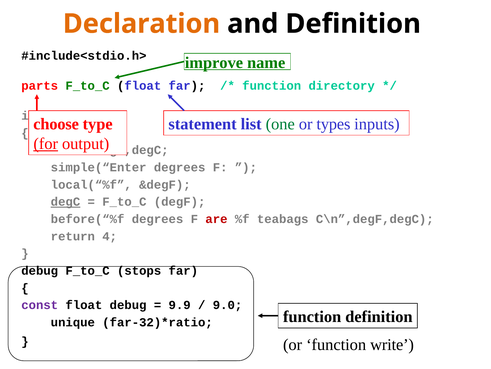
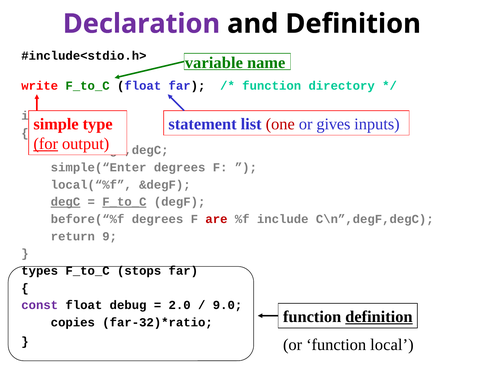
Declaration colour: orange -> purple (141, 24)
improve: improve -> variable (214, 62)
parts: parts -> write (40, 86)
choose: choose -> simple (56, 124)
one colour: green -> red (280, 124)
types: types -> gives (333, 124)
F_to_C underline: none -> present (124, 201)
teabags: teabags -> include (283, 219)
4: 4 -> 9 (110, 236)
debug: debug -> types (40, 270)
9.9: 9.9 -> 2.0 (180, 305)
definition underline: none -> present (379, 316)
unique: unique -> copies (73, 322)
write: write -> local (392, 344)
